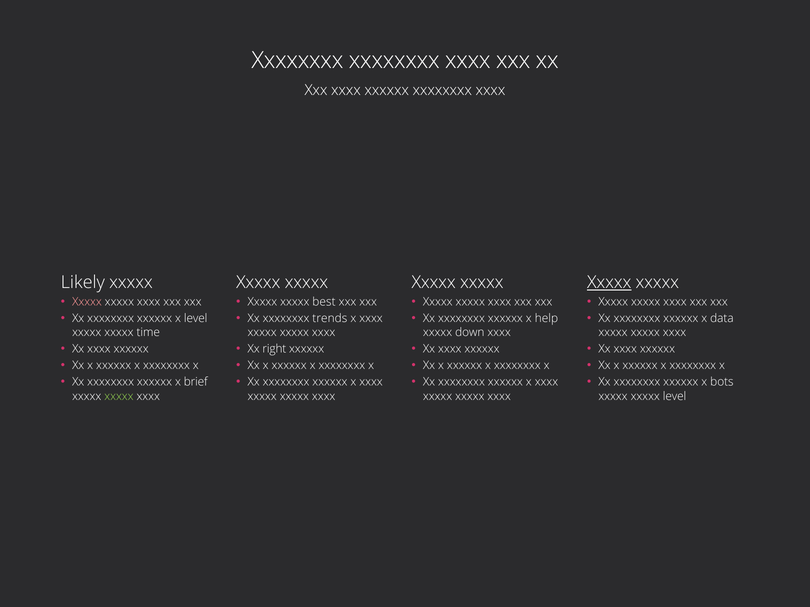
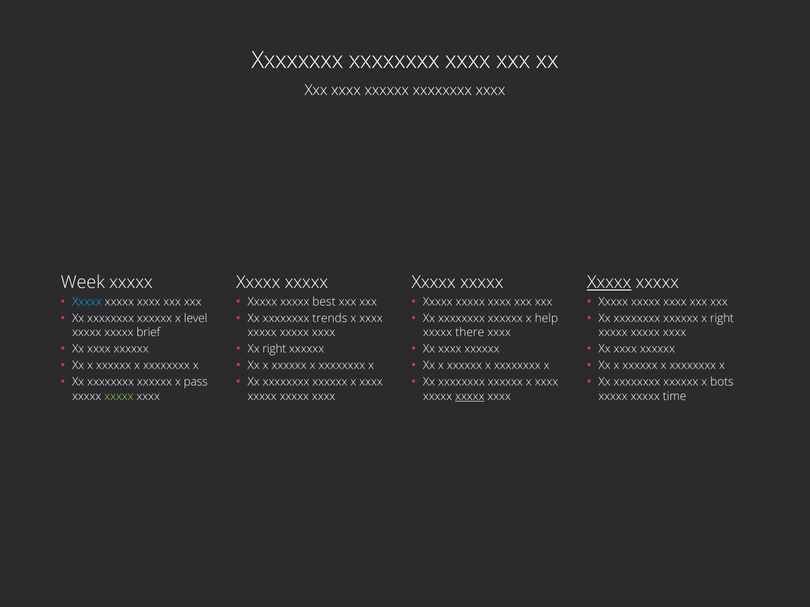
Likely: Likely -> Week (83, 283)
Xxxxx colour: pink -> light blue (87, 302)
x data: data -> right (722, 319)
time: time -> brief (148, 333)
down: down -> there (470, 333)
brief: brief -> pass (196, 382)
xxxxx underline: none -> present (470, 397)
xxxxx level: level -> time (675, 397)
